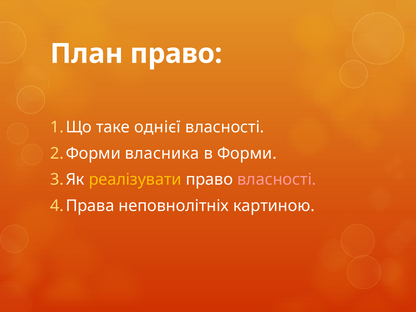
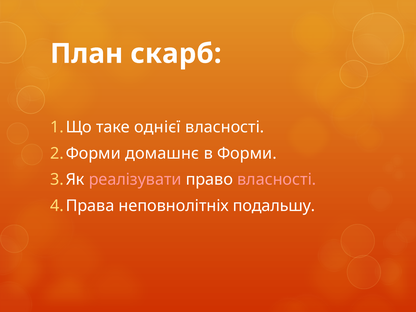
План право: право -> скарб (176, 54)
власника: власника -> домашнє (162, 153)
реалізувати colour: yellow -> pink (135, 180)
картиною: картиною -> подальшу (274, 206)
